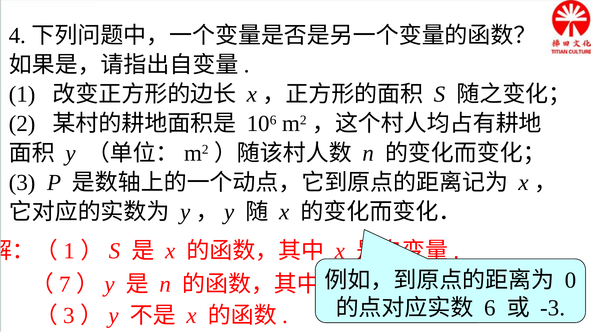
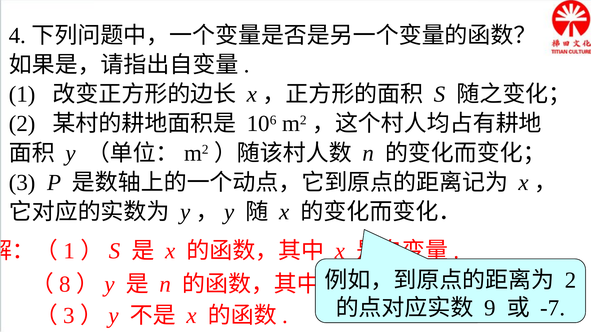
0: 0 -> 2 (571, 281)
7: 7 -> 8 (65, 285)
6: 6 -> 9 (490, 308)
-3: -3 -> -7 (553, 308)
